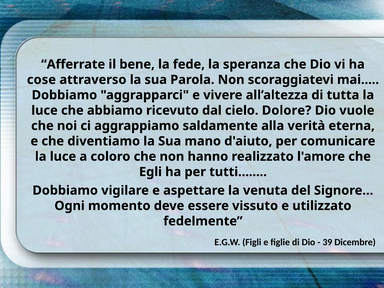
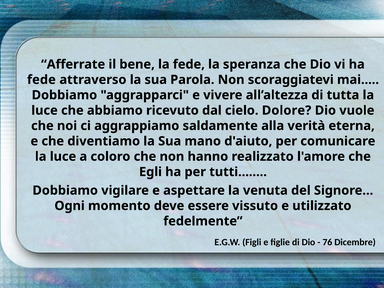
cose: cose -> fede (41, 80)
39: 39 -> 76 (327, 242)
